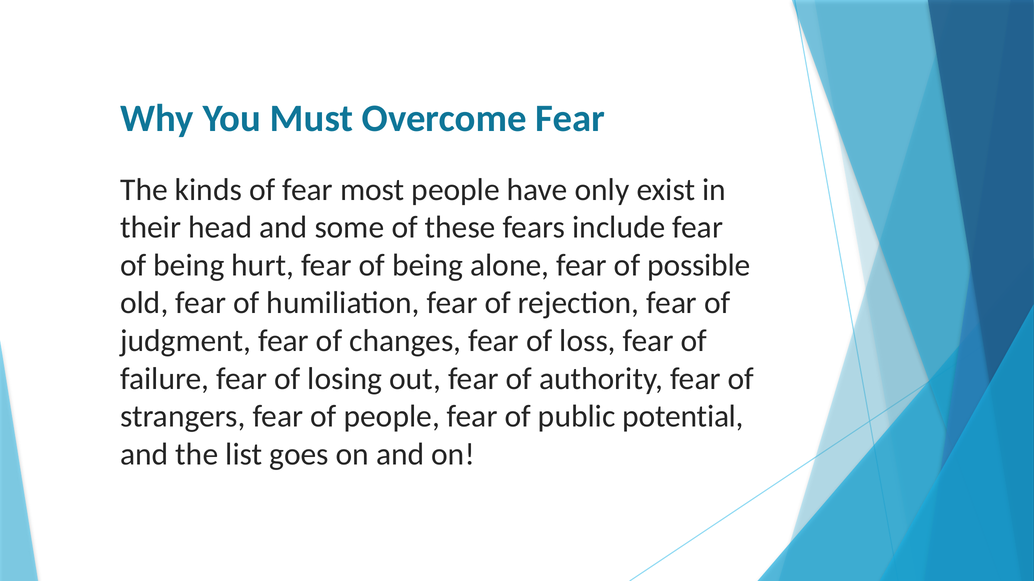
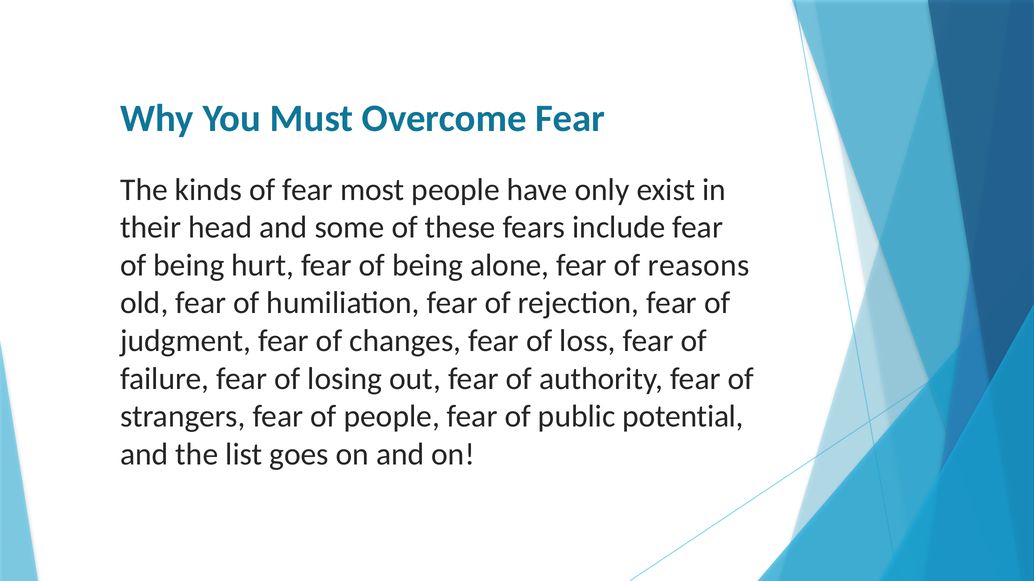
possible: possible -> reasons (699, 266)
